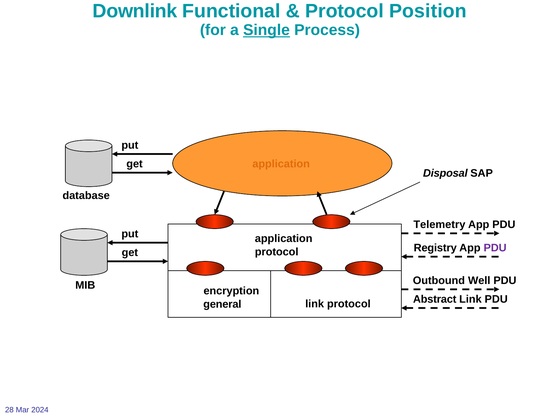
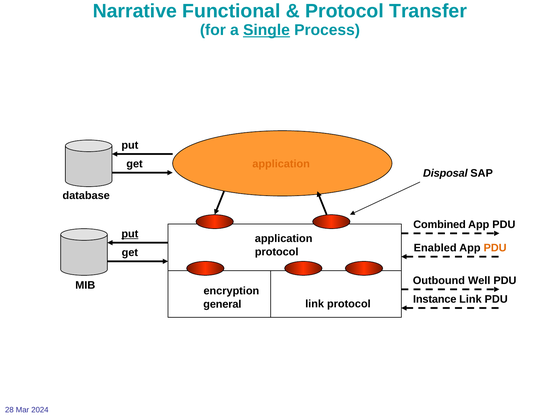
Downlink: Downlink -> Narrative (135, 11)
Position: Position -> Transfer (428, 11)
Telemetry: Telemetry -> Combined (440, 225)
put underline: none -> present (130, 234)
Registry: Registry -> Enabled (435, 248)
PDU colour: purple -> orange (495, 248)
Abstract: Abstract -> Instance (435, 299)
